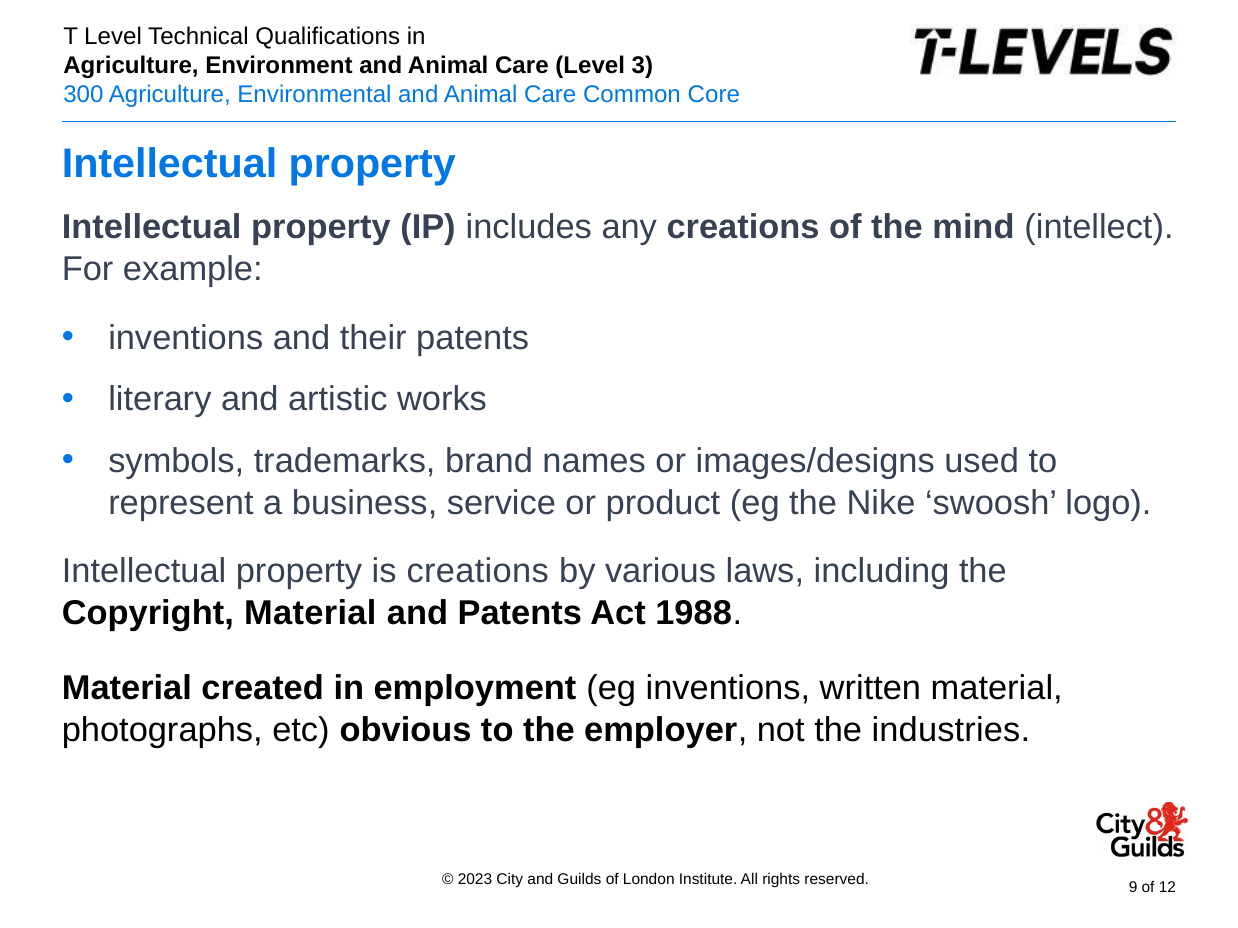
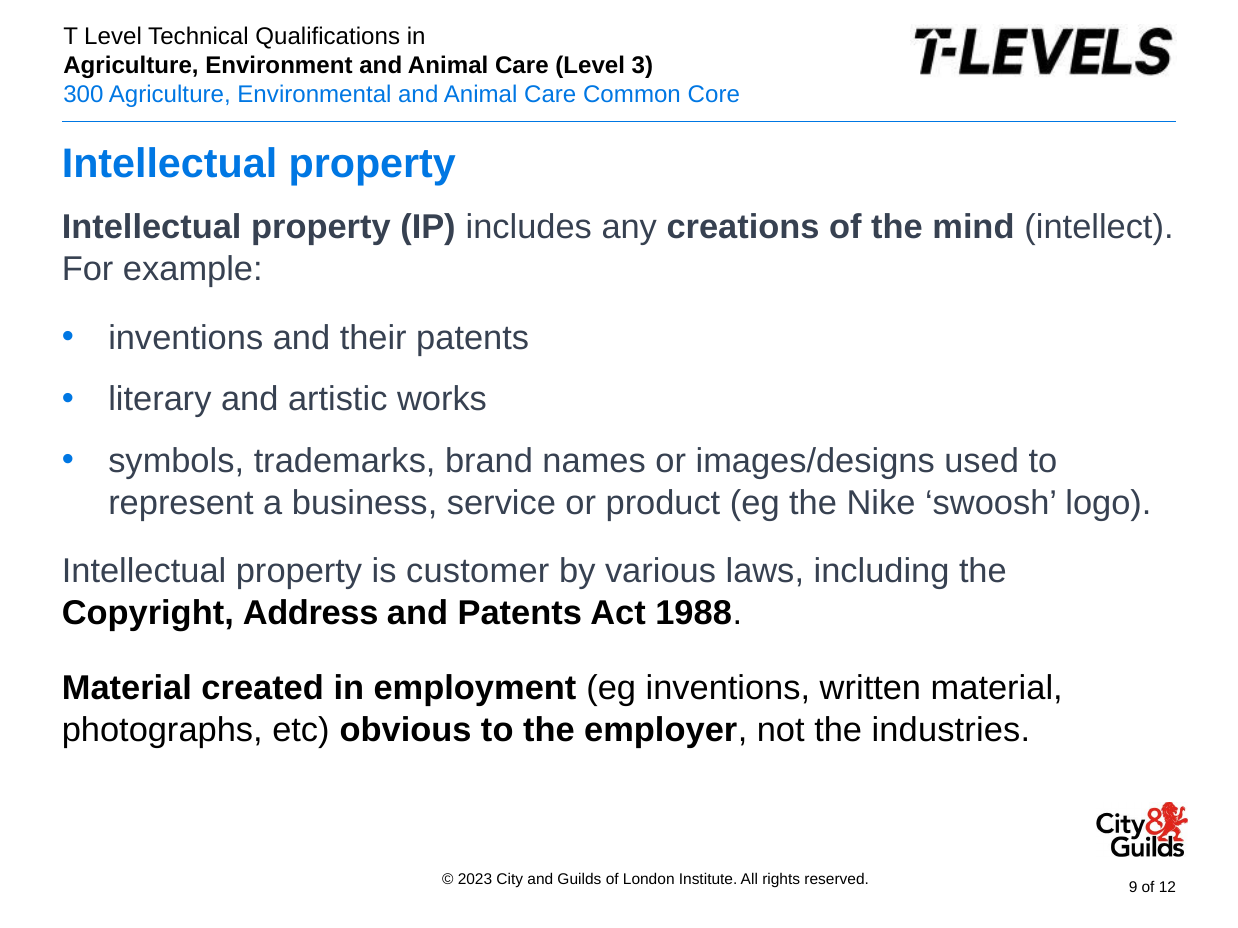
is creations: creations -> customer (478, 572)
Copyright Material: Material -> Address (311, 613)
